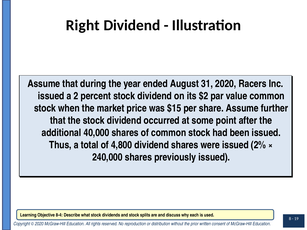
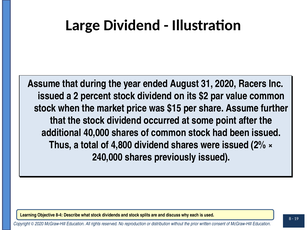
Right: Right -> Large (83, 25)
